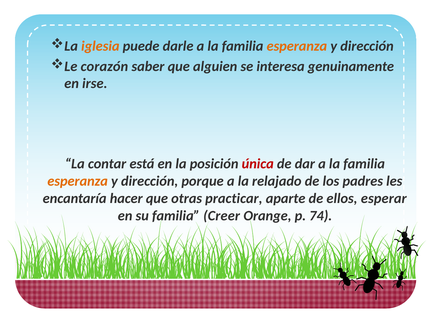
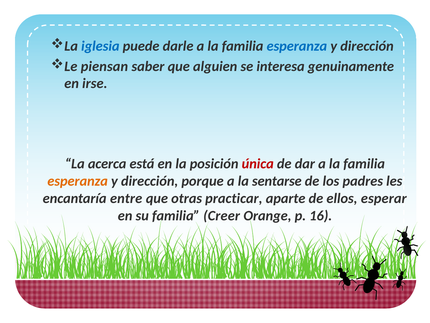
iglesia colour: orange -> blue (100, 46)
esperanza colour: orange -> blue (297, 46)
corazón: corazón -> piensan (104, 66)
contar: contar -> acerca (107, 164)
relajado: relajado -> sentarse (277, 181)
hacer: hacer -> entre (126, 198)
74: 74 -> 16 (321, 215)
